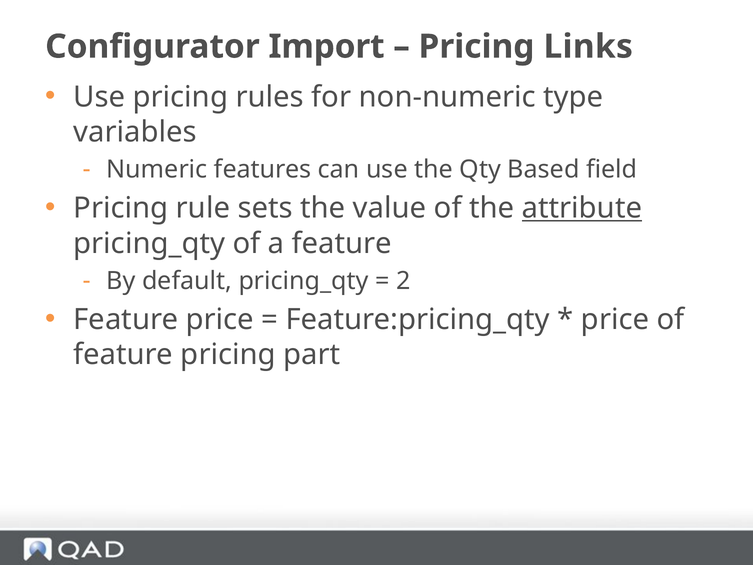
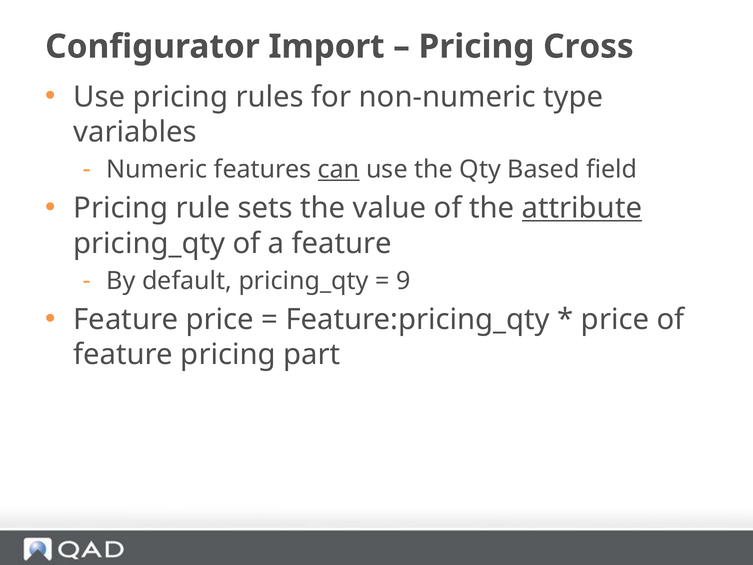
Links: Links -> Cross (588, 47)
can underline: none -> present (339, 169)
2: 2 -> 9 (403, 281)
